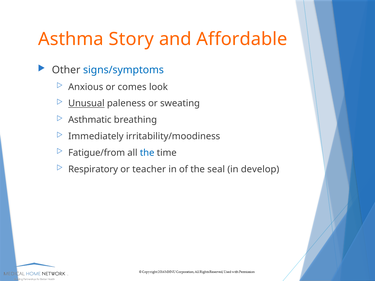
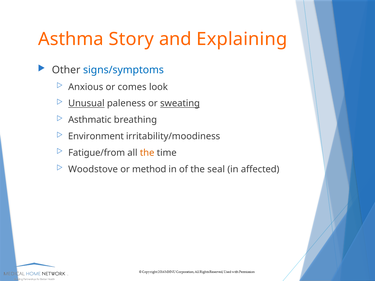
Affordable: Affordable -> Explaining (242, 39)
sweating underline: none -> present (180, 103)
Immediately: Immediately -> Environment (96, 136)
the colour: blue -> orange (147, 153)
Respiratory: Respiratory -> Woodstove (93, 169)
teacher: teacher -> method (149, 169)
develop: develop -> affected (260, 169)
